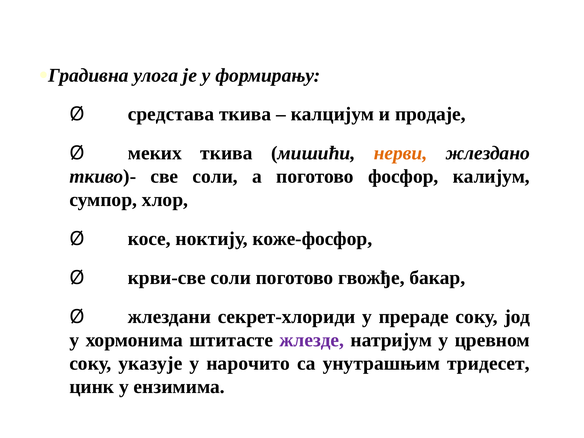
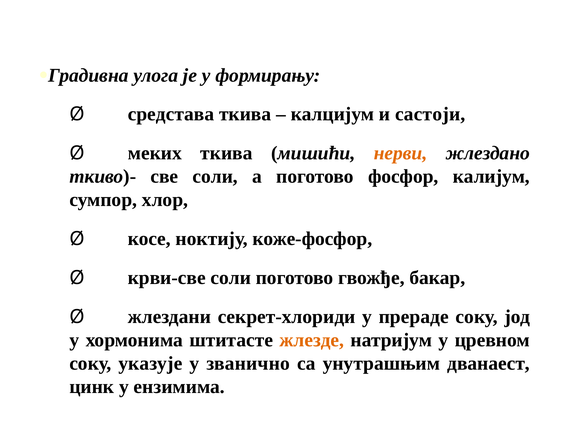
продаје: продаје -> састоји (430, 114)
жлезде colour: purple -> orange (312, 340)
нарочито: нарочито -> званично (248, 363)
тридесет: тридесет -> дванаест (489, 363)
